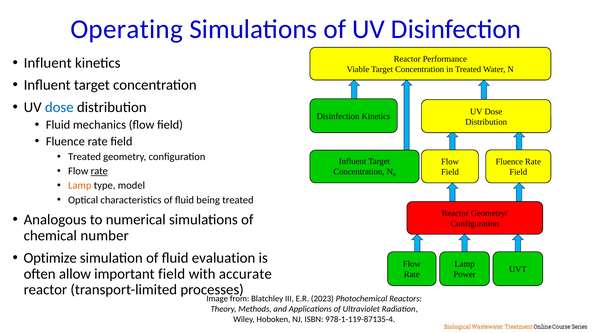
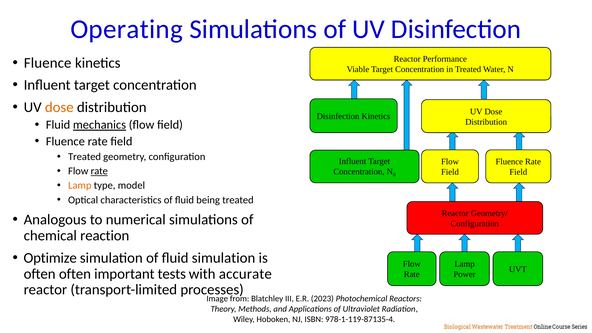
Influent: Influent -> Fluence (48, 63)
dose colour: blue -> orange (59, 107)
mechanics underline: none -> present (99, 125)
number: number -> reaction (105, 236)
fluid evaluation: evaluation -> simulation (224, 258)
often allow: allow -> often (75, 274)
important field: field -> tests (172, 274)
